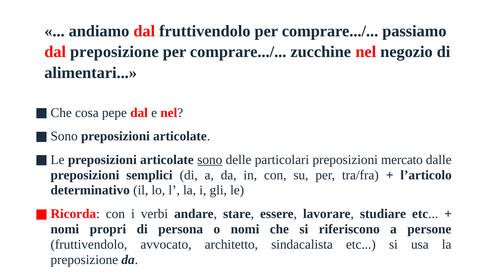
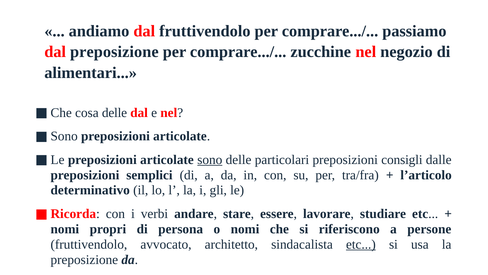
cosa pepe: pepe -> delle (115, 112)
mercato: mercato -> consigli (402, 159)
etc underline: none -> present (361, 244)
